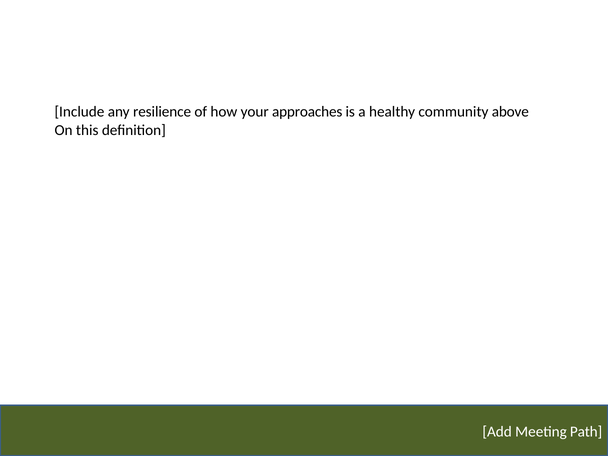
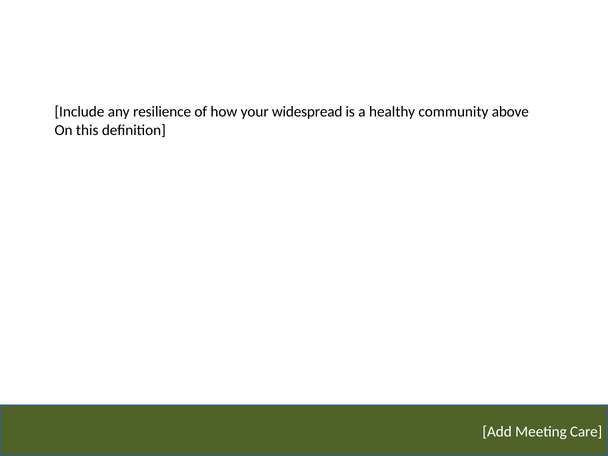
approaches: approaches -> widespread (307, 112)
Path: Path -> Care (586, 432)
